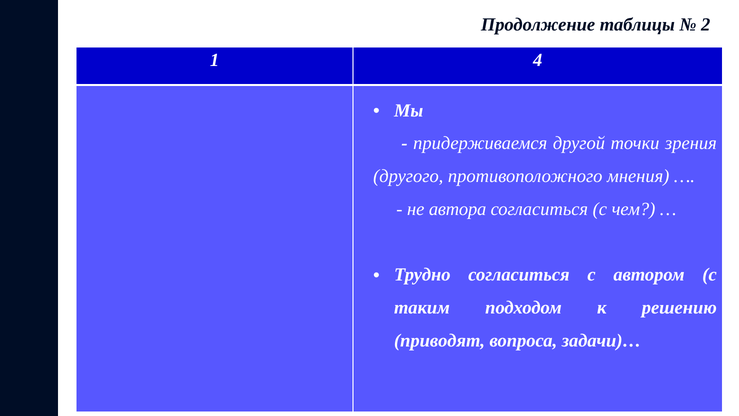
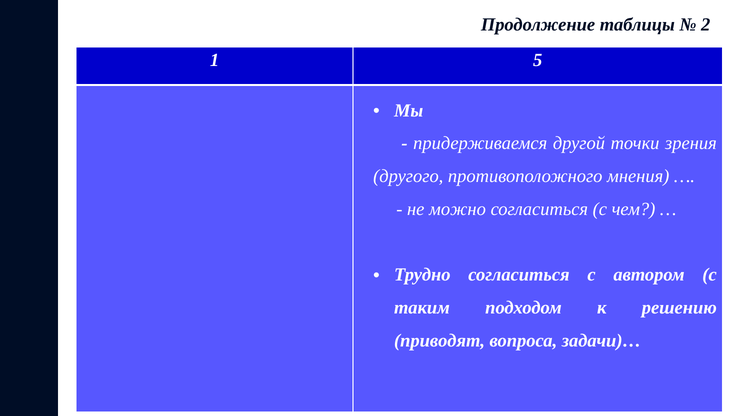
4: 4 -> 5 (538, 60)
автора: автора -> можно (457, 209)
